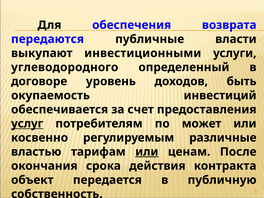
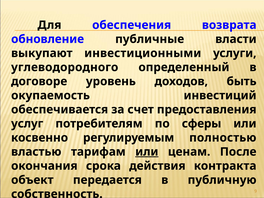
передаются: передаются -> обновление (48, 39)
услуг underline: present -> none (27, 124)
может: может -> сферы (202, 124)
различные: различные -> полностью (223, 138)
